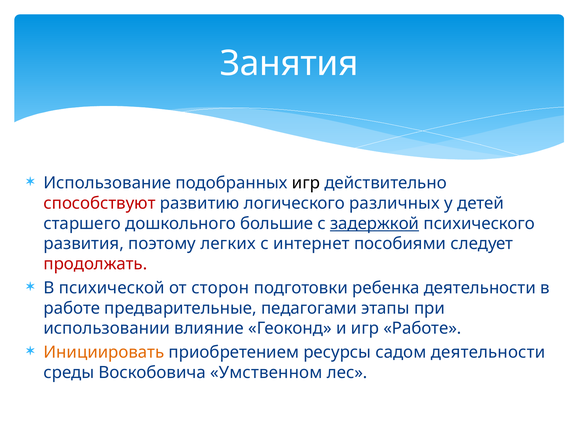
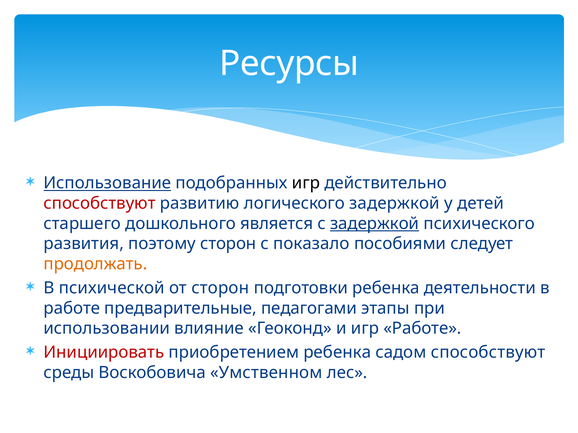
Занятия: Занятия -> Ресурсы (289, 63)
Использование underline: none -> present (107, 183)
логического различных: различных -> задержкой (395, 204)
большие: большие -> является (277, 224)
поэтому легких: легких -> сторон (228, 244)
интернет: интернет -> показало (311, 244)
продолжать colour: red -> orange (95, 264)
Инициировать colour: orange -> red (104, 353)
приобретением ресурсы: ресурсы -> ребенка (337, 353)
садом деятельности: деятельности -> способствуют (488, 353)
